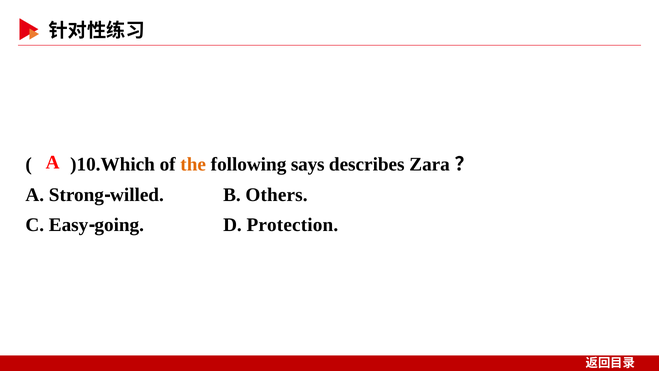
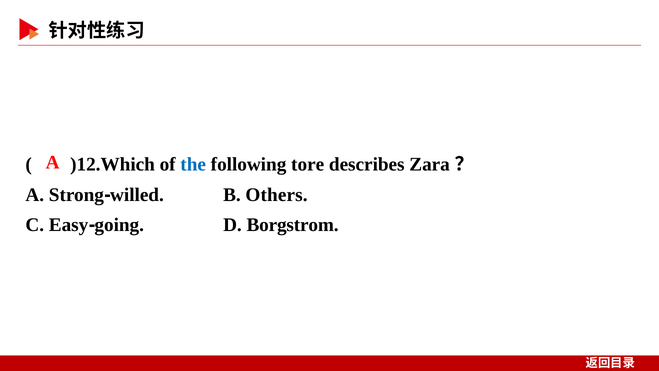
)10.Which: )10.Which -> )12.Which (113, 165)
the colour: orange -> blue (193, 165)
says: says -> tore (308, 165)
Protection: Protection -> Borgstrom (293, 224)
